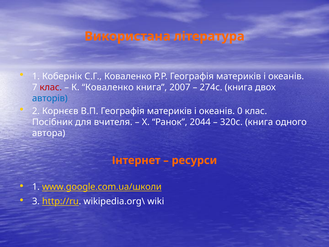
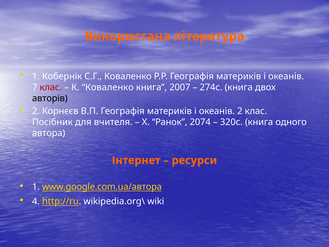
авторів colour: blue -> black (50, 98)
океанів 0: 0 -> 2 (240, 111)
2044: 2044 -> 2074 (200, 122)
www.google.com.ua/школи: www.google.com.ua/школи -> www.google.com.ua/автора (102, 187)
3: 3 -> 4 (36, 201)
